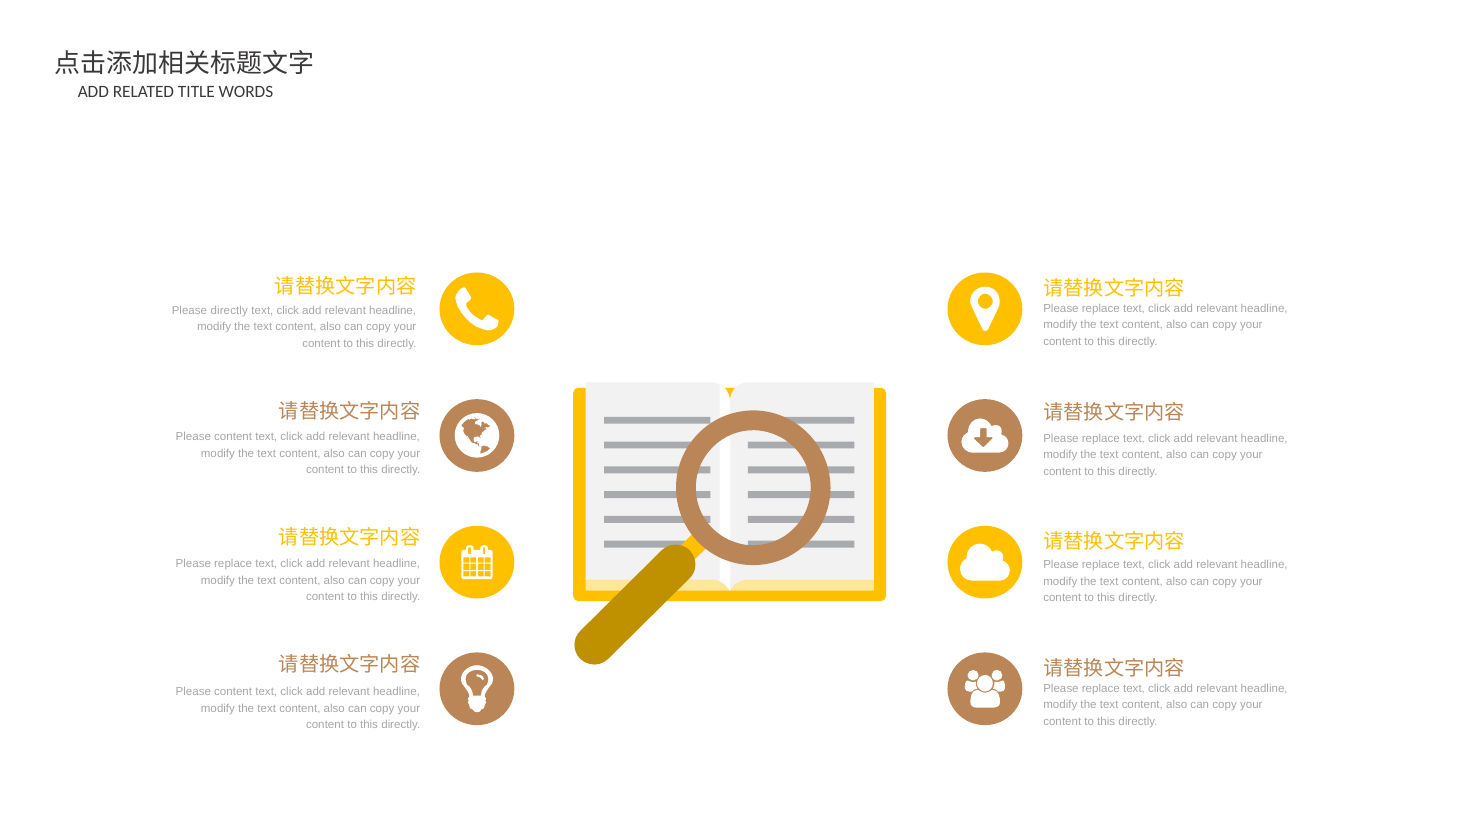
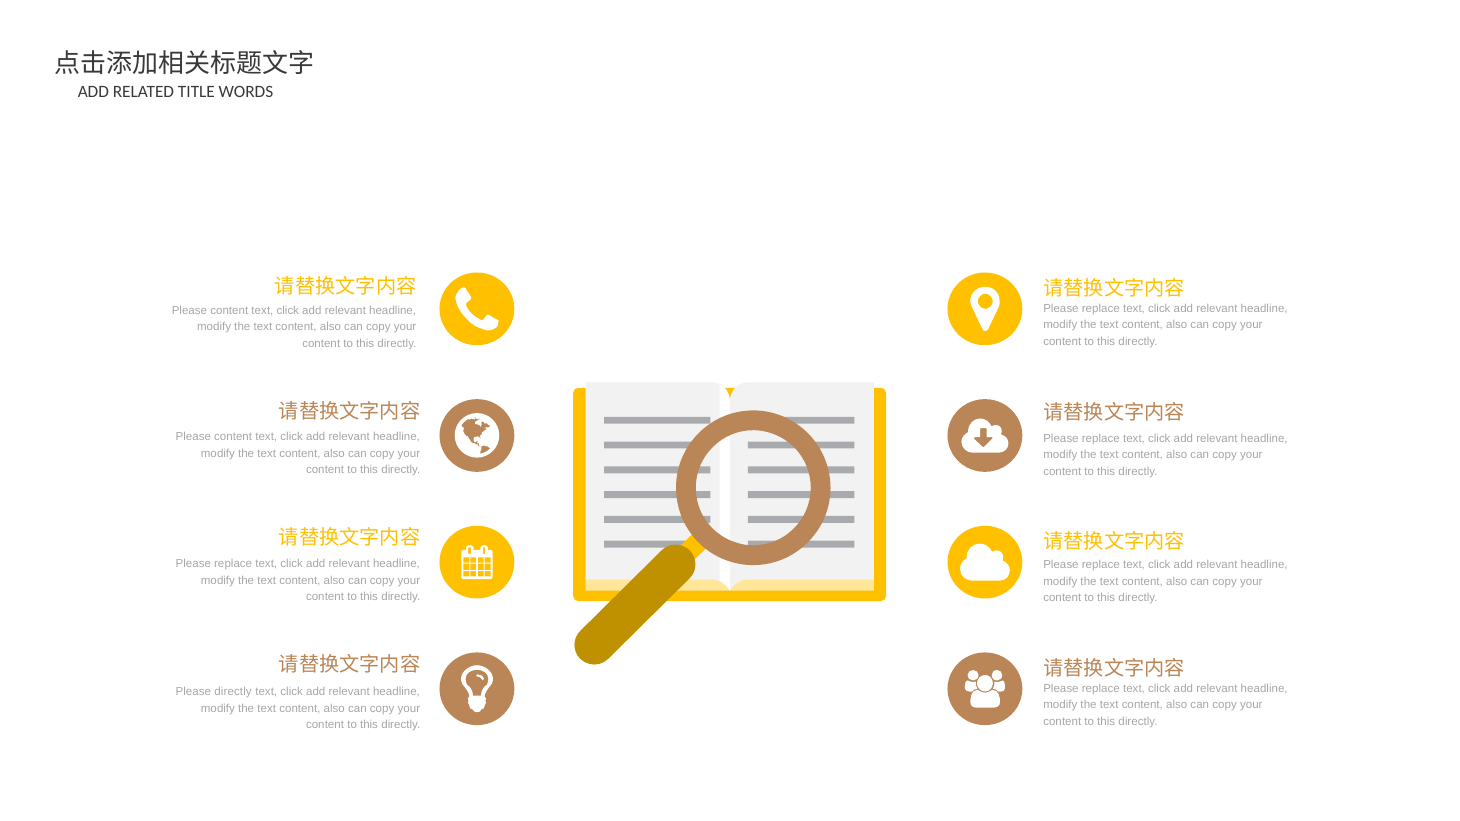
directly: directly -> content (229, 311)
content: content -> directly (233, 692)
